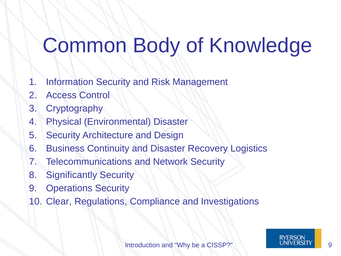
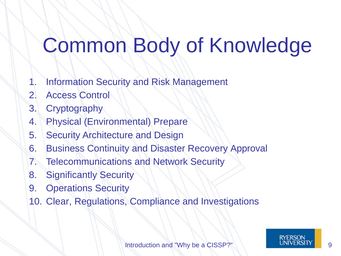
Environmental Disaster: Disaster -> Prepare (171, 122)
Logistics: Logistics -> Approval (249, 148)
